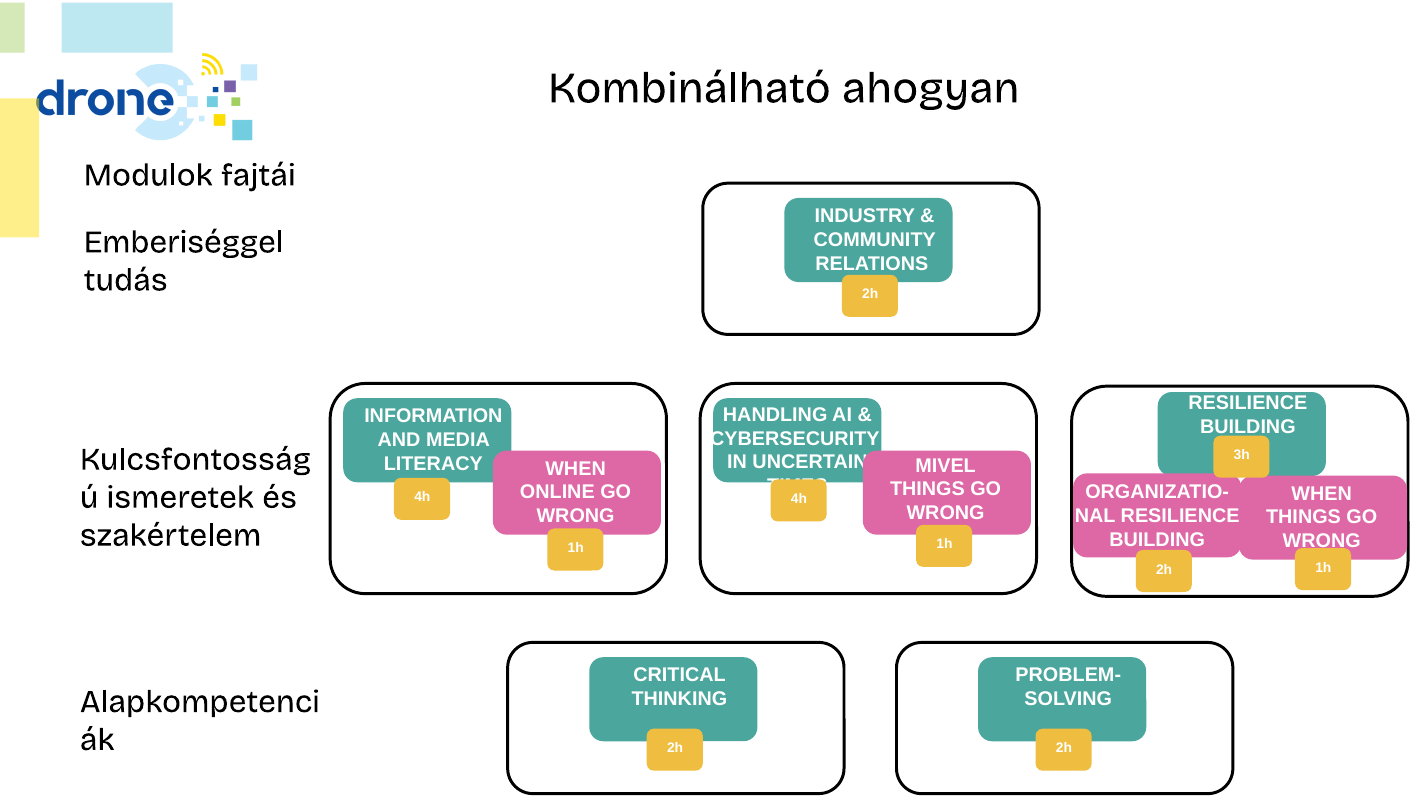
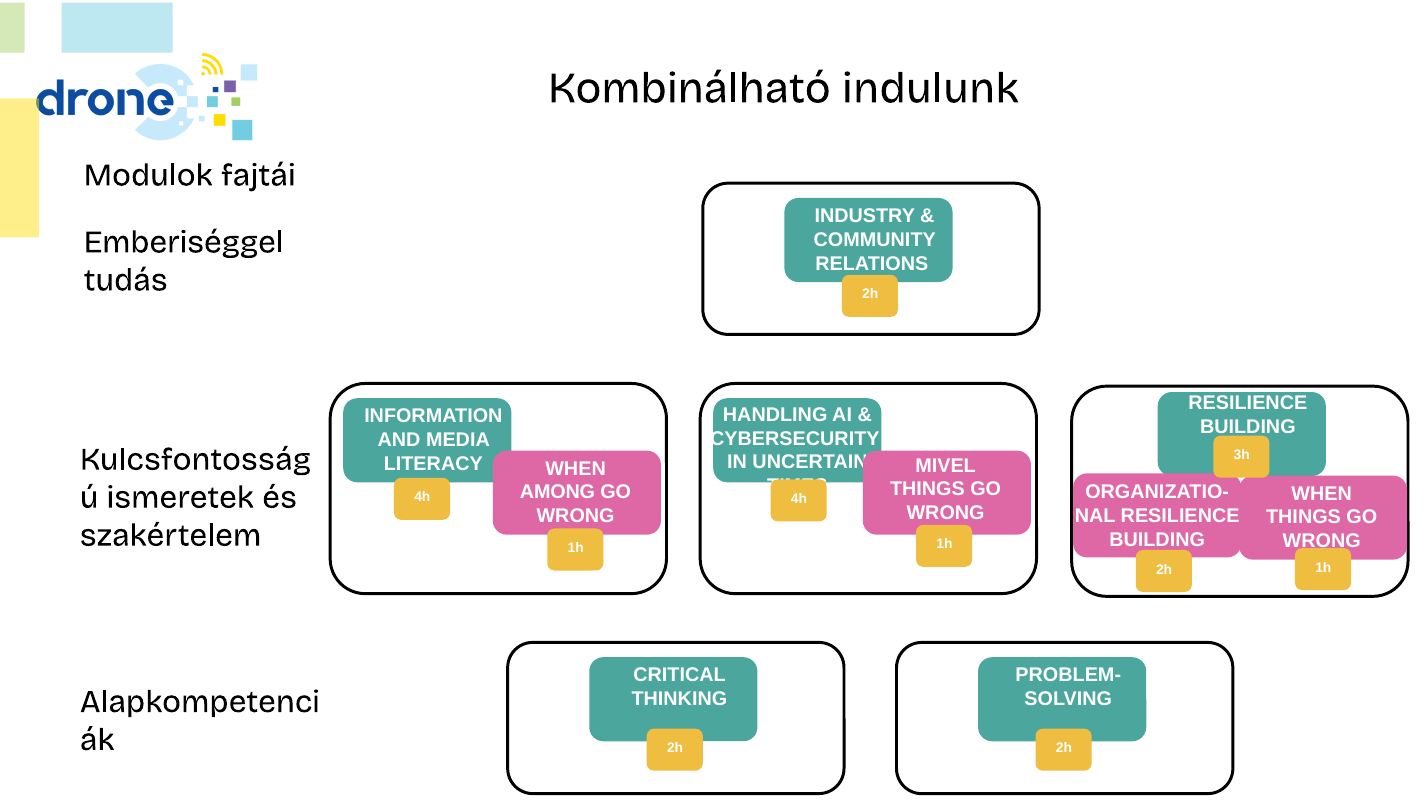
ahogyan: ahogyan -> indulunk (931, 88)
ONLINE: ONLINE -> AMONG (557, 492)
